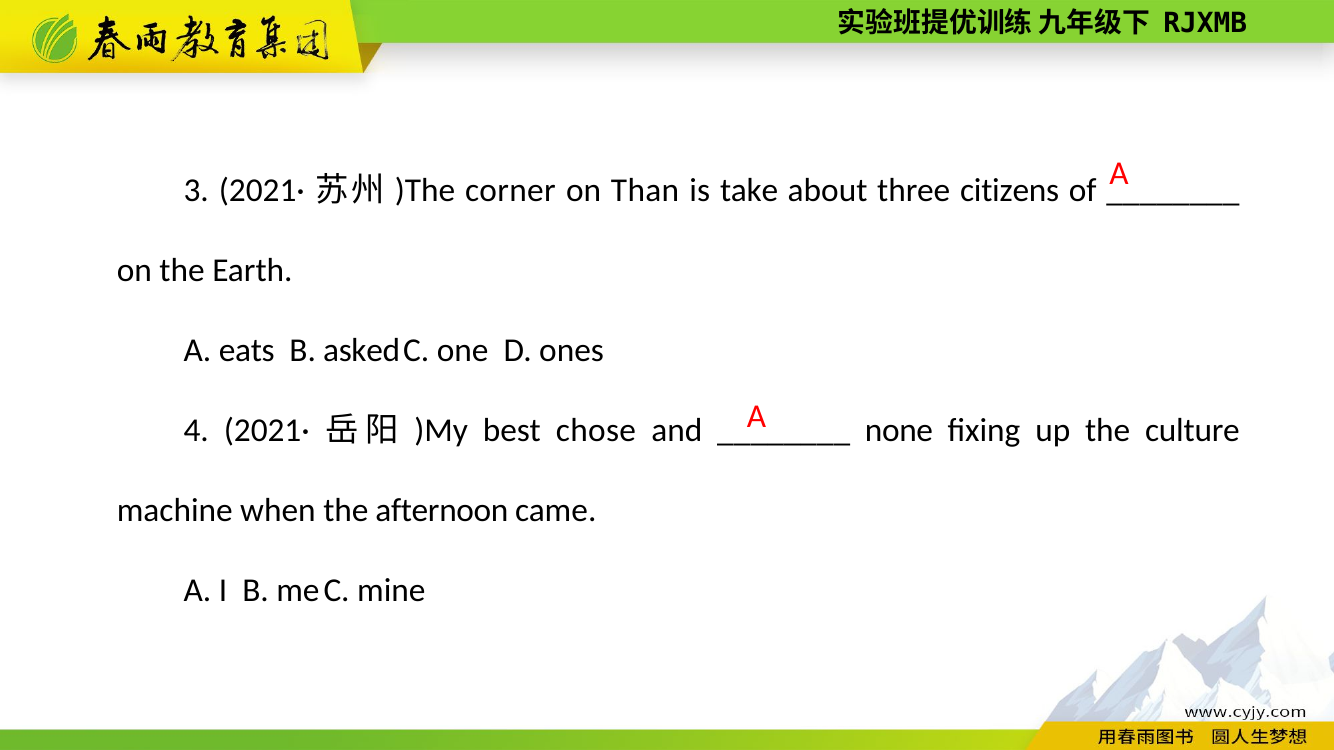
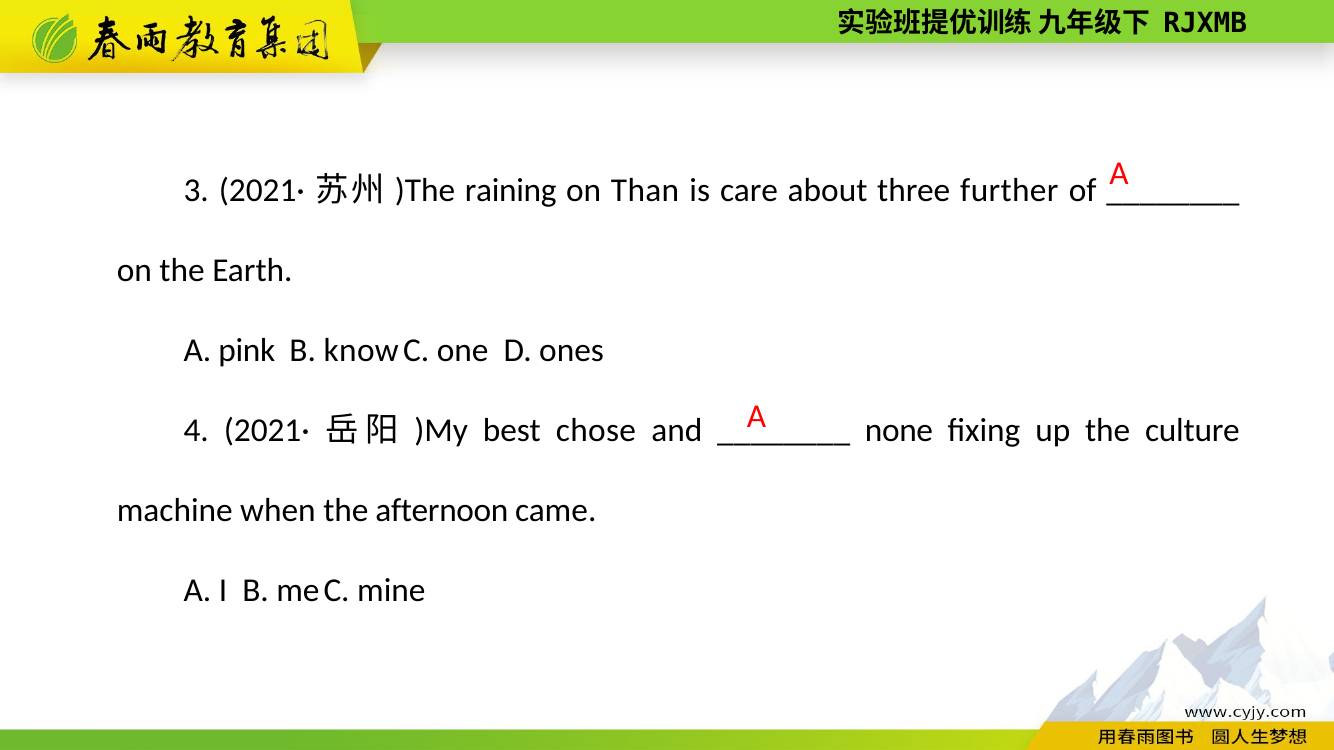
corner: corner -> raining (511, 190)
take: take -> care (749, 190)
citizens: citizens -> further (1009, 190)
eats: eats -> pink (247, 350)
asked: asked -> know (361, 350)
